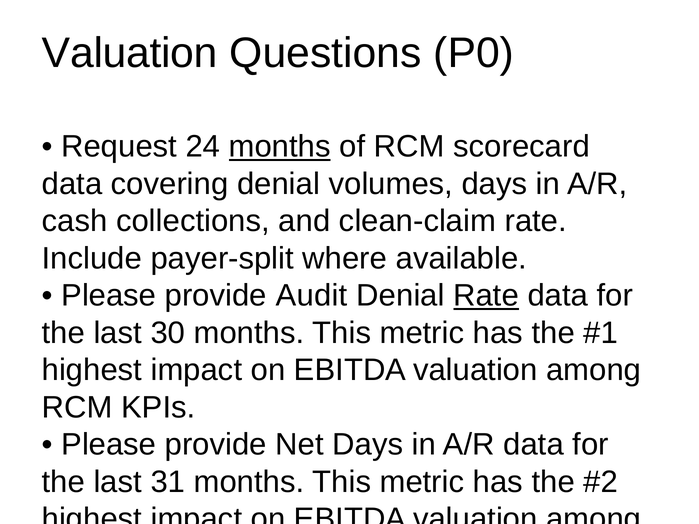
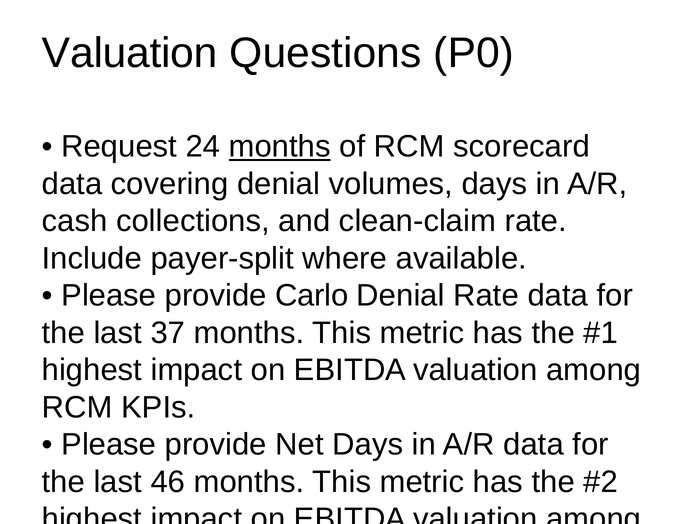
Audit: Audit -> Carlo (312, 296)
Rate underline: present -> none (486, 296)
30: 30 -> 37 (168, 333)
31: 31 -> 46 (168, 482)
